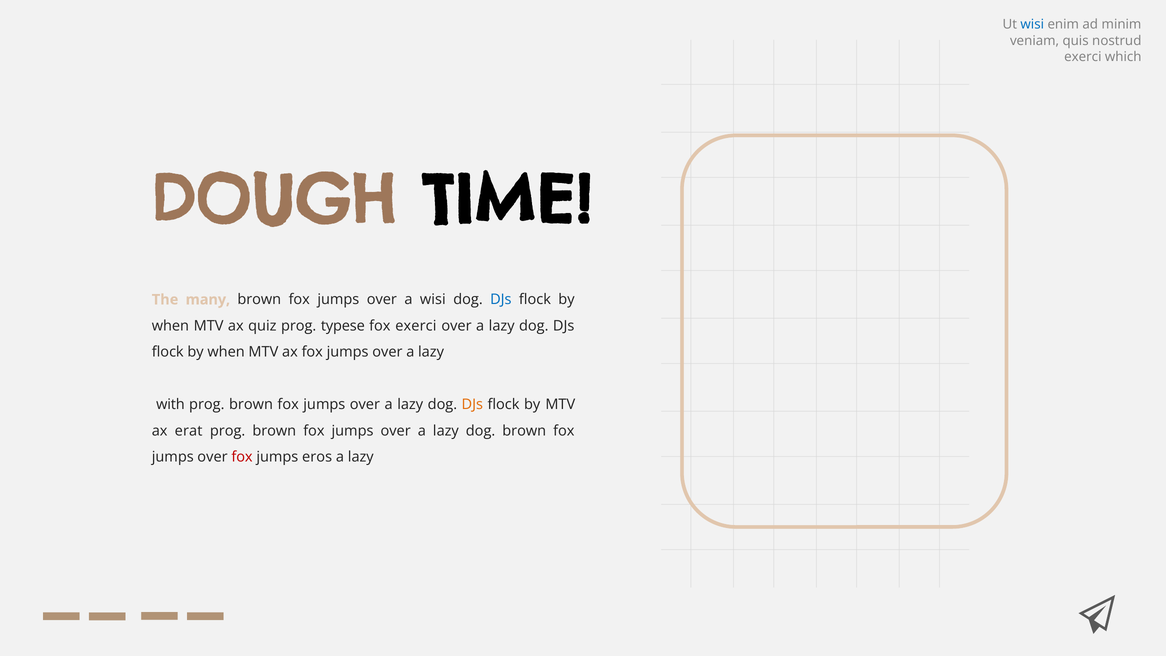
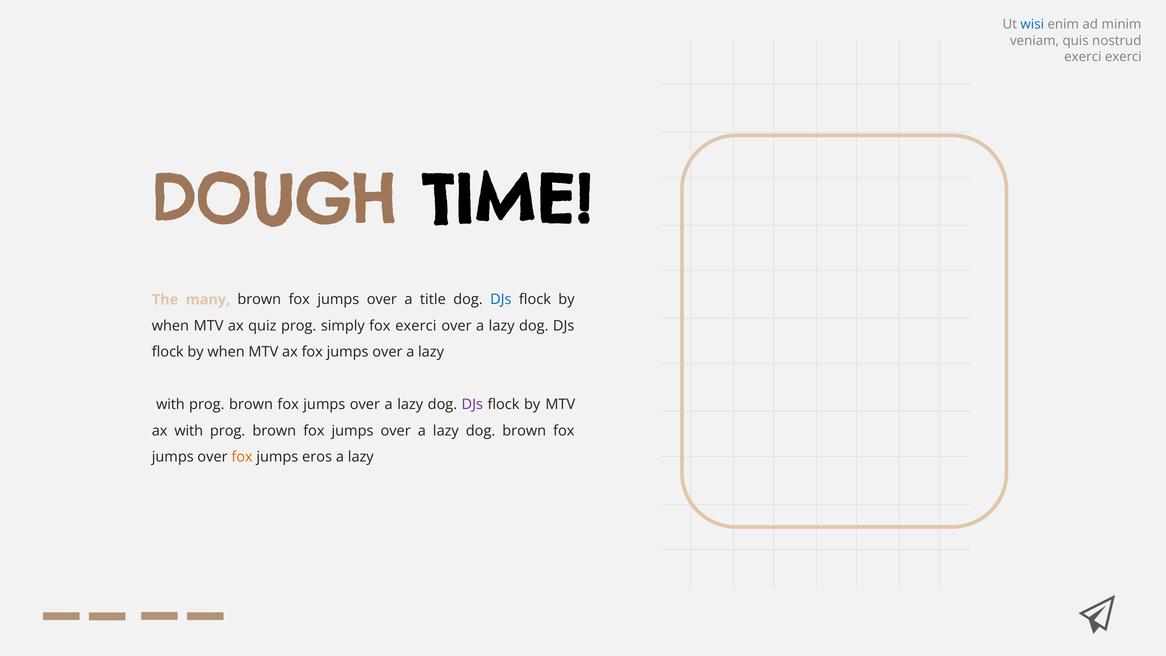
exerci which: which -> exerci (1123, 57)
a wisi: wisi -> title (433, 300)
typese: typese -> simply (343, 326)
DJs colour: orange -> purple (472, 404)
ax erat: erat -> with (189, 431)
fox colour: red -> orange (242, 457)
